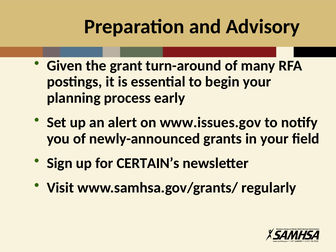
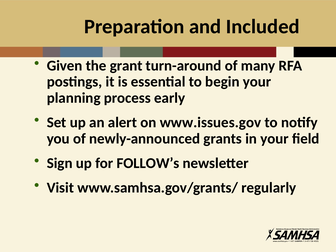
Advisory: Advisory -> Included (263, 27)
CERTAIN’s: CERTAIN’s -> FOLLOW’s (148, 163)
